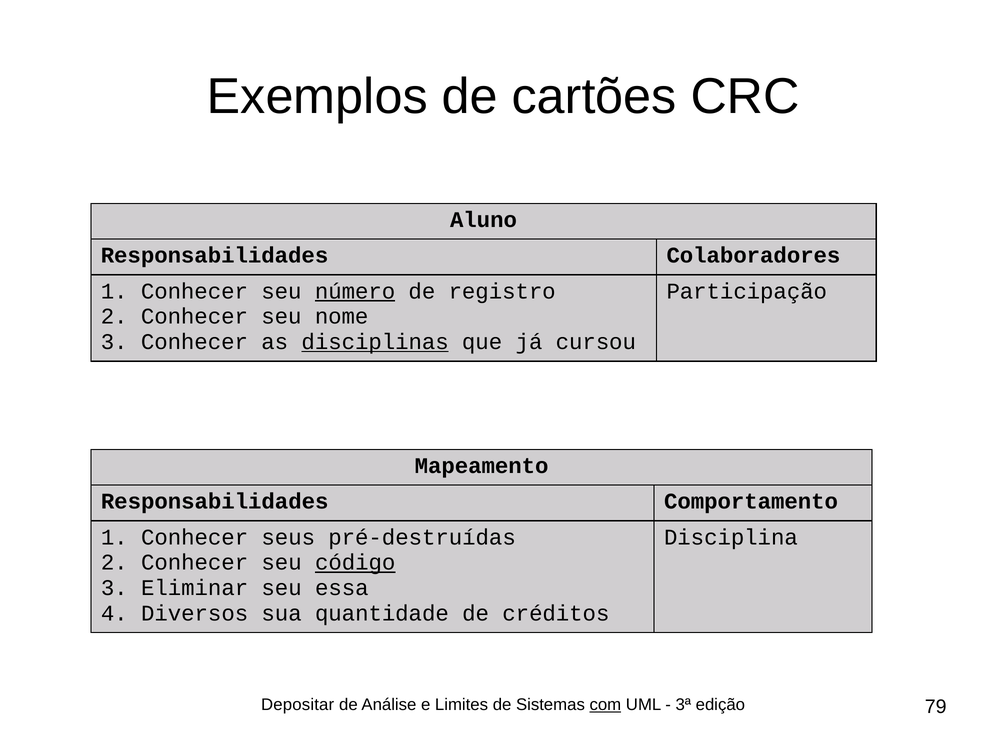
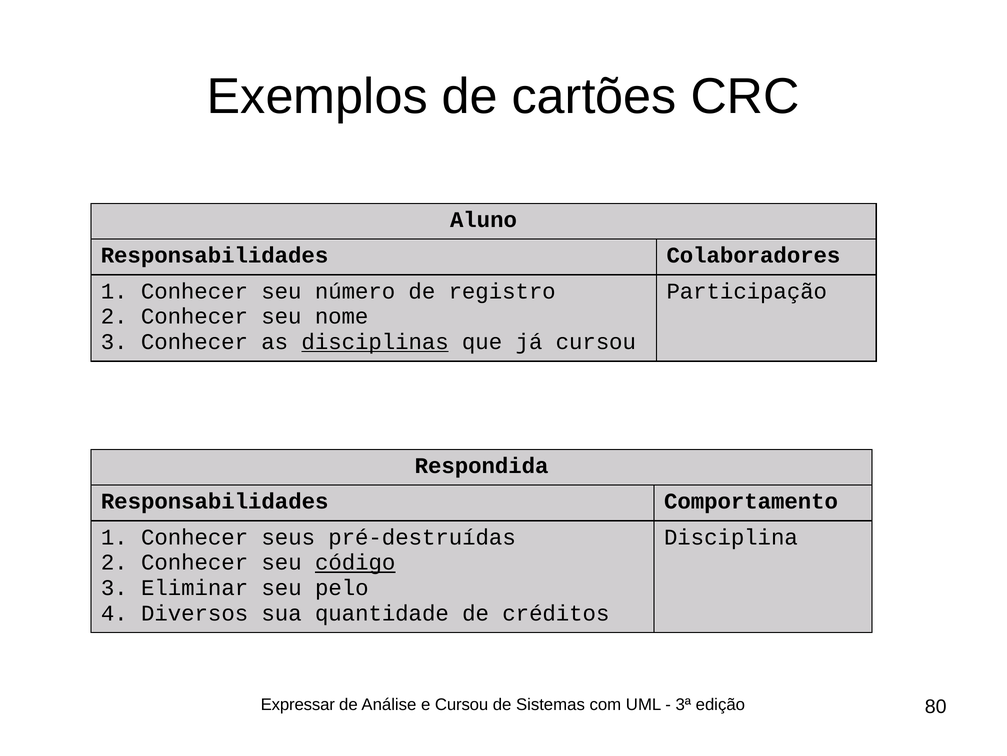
número underline: present -> none (355, 291)
Mapeamento: Mapeamento -> Respondida (482, 465)
essa: essa -> pelo (342, 587)
Depositar: Depositar -> Expressar (298, 704)
e Limites: Limites -> Cursou (462, 704)
com underline: present -> none (605, 704)
79: 79 -> 80 (936, 706)
